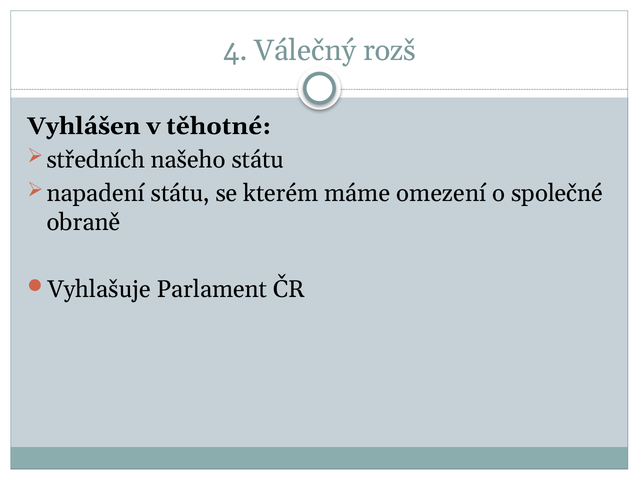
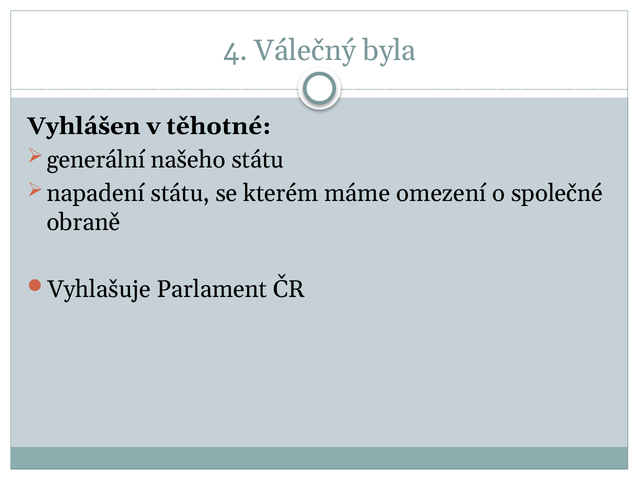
rozš: rozš -> byla (389, 50)
středních: středních -> generální (96, 160)
